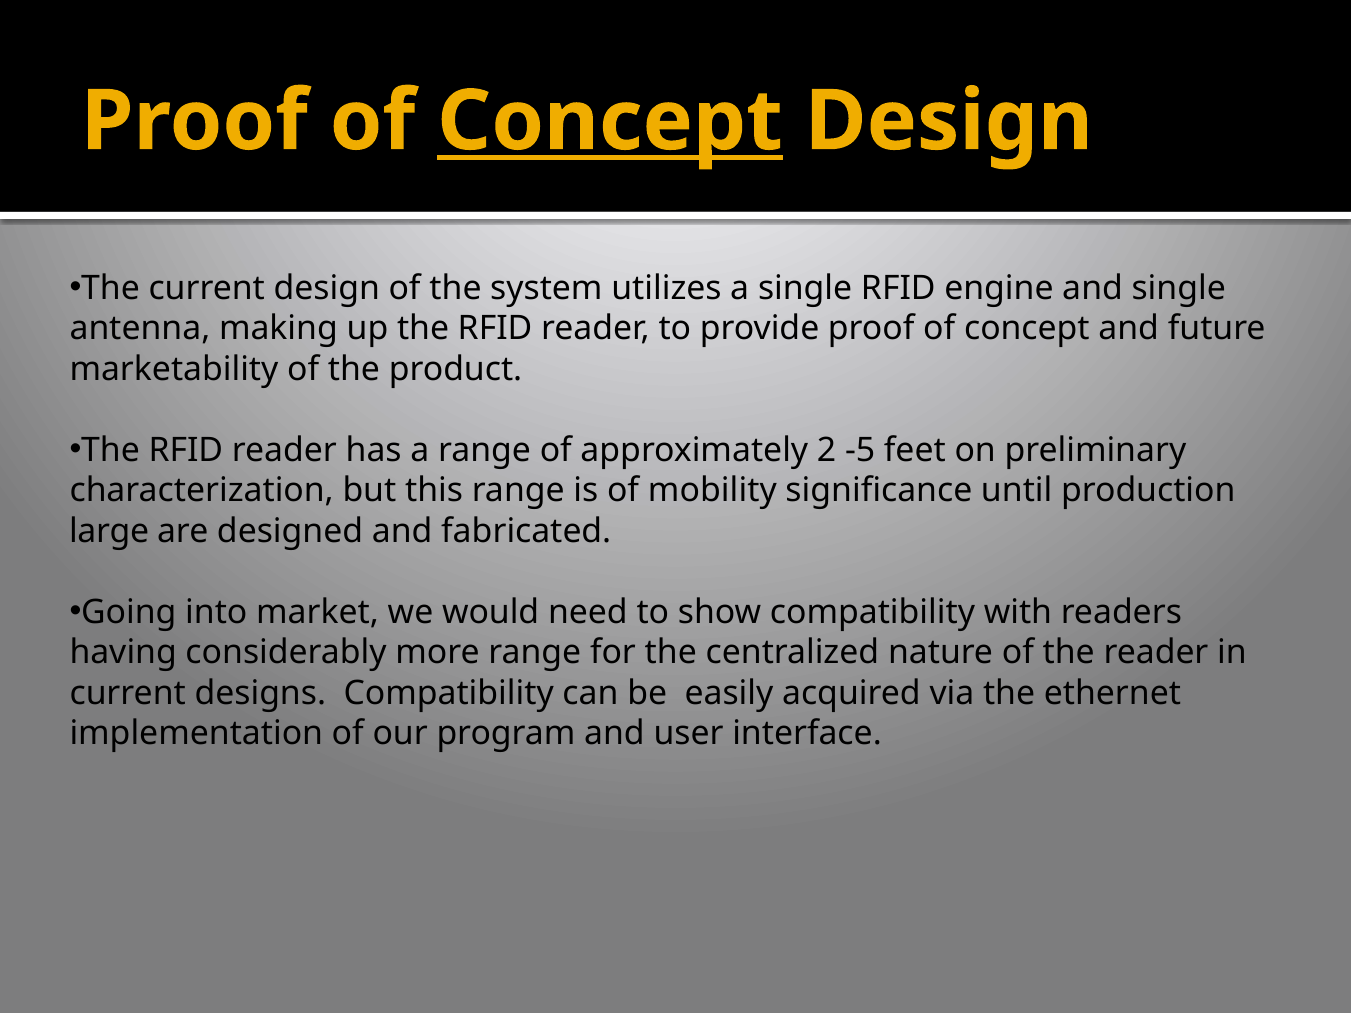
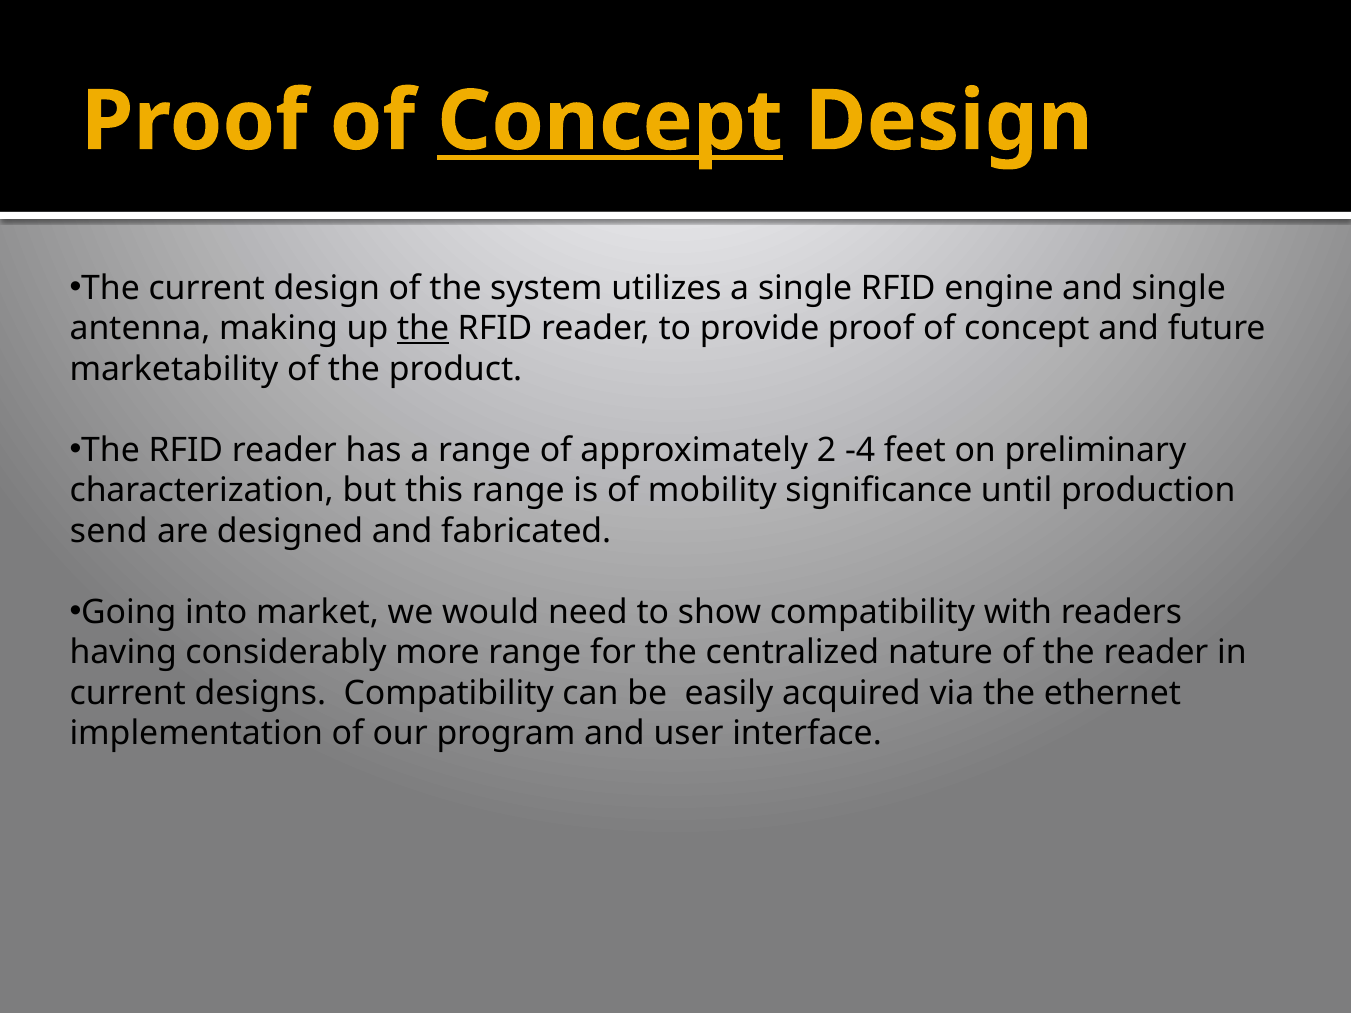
the underline: none -> present (423, 329)
-5: -5 -> -4 (860, 450)
large: large -> send (109, 531)
